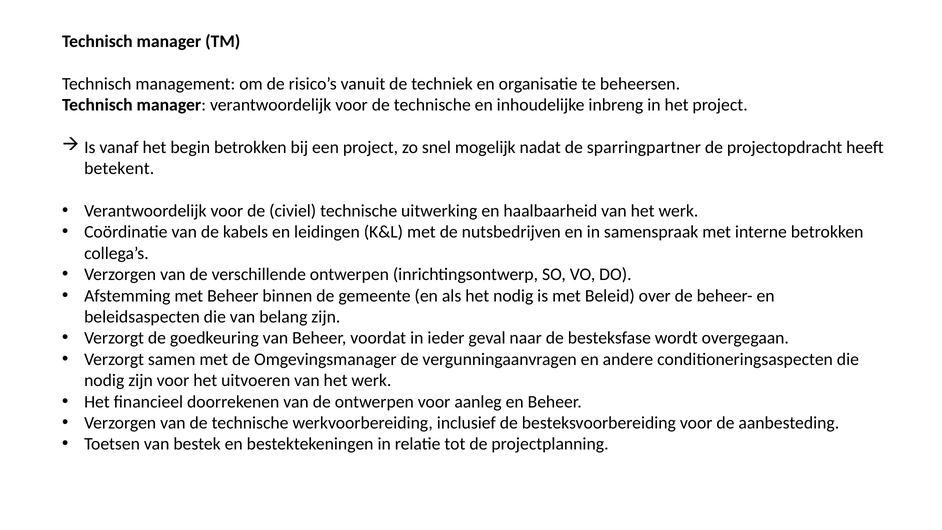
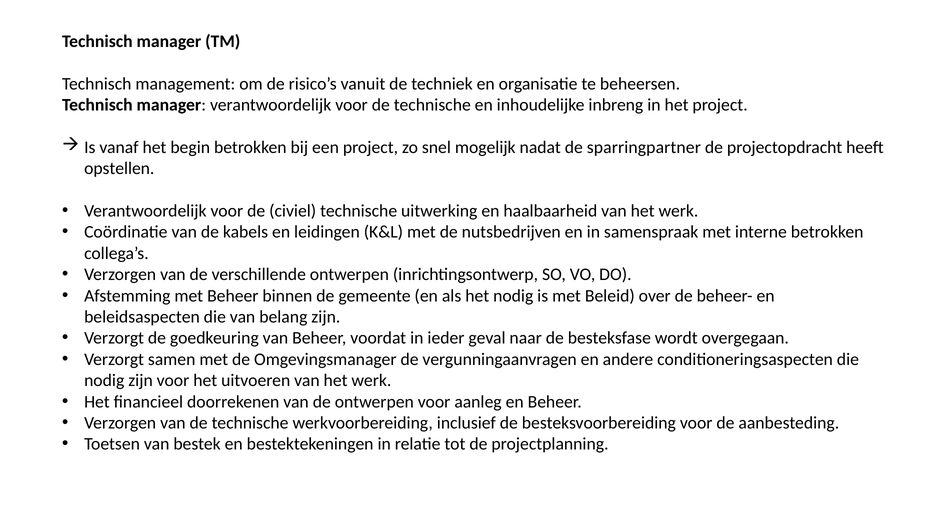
betekent: betekent -> opstellen (119, 168)
